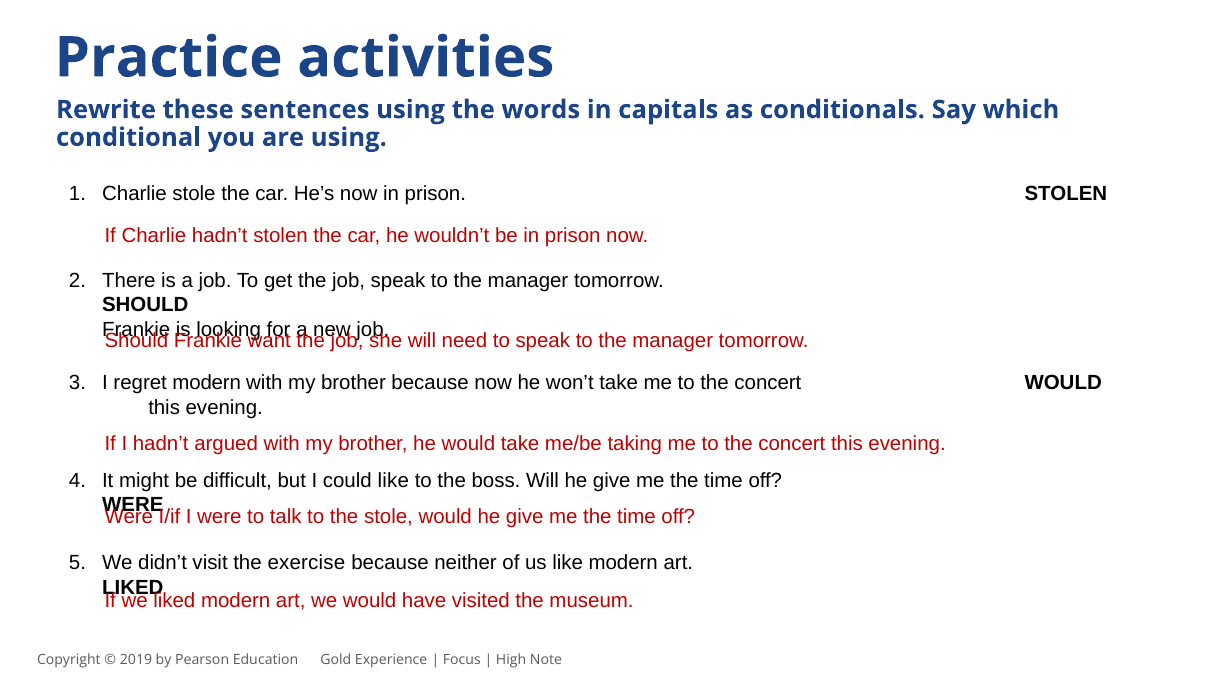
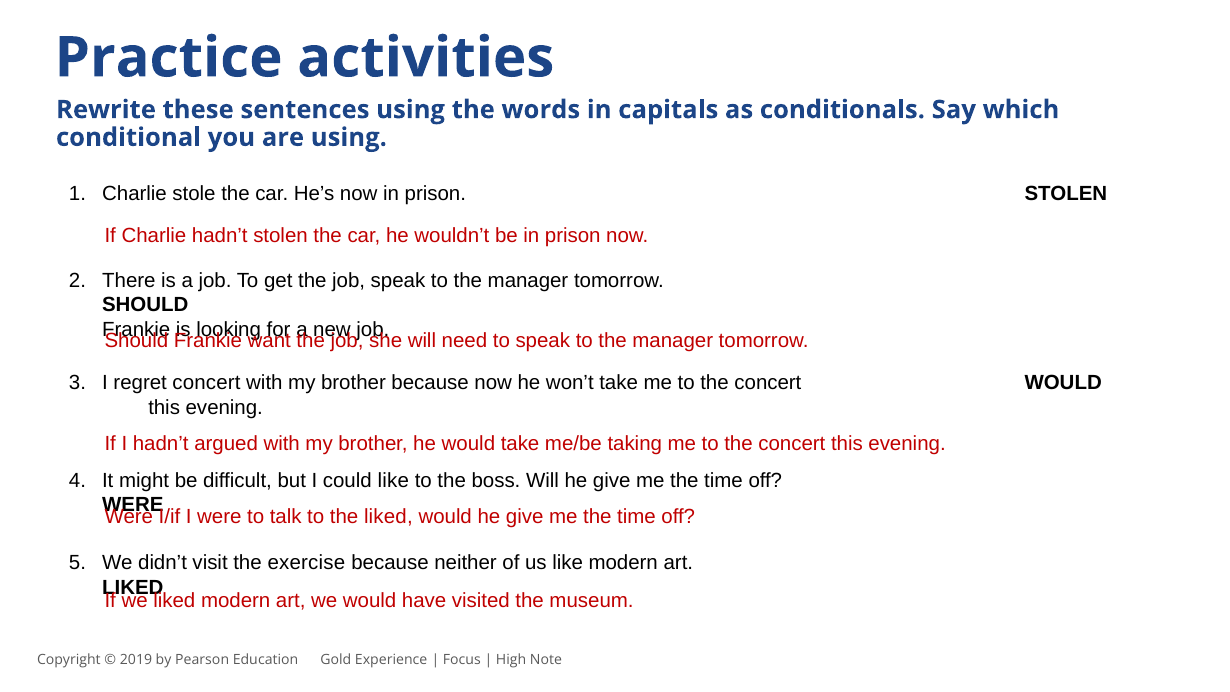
regret modern: modern -> concert (207, 383)
the stole: stole -> liked (388, 516)
